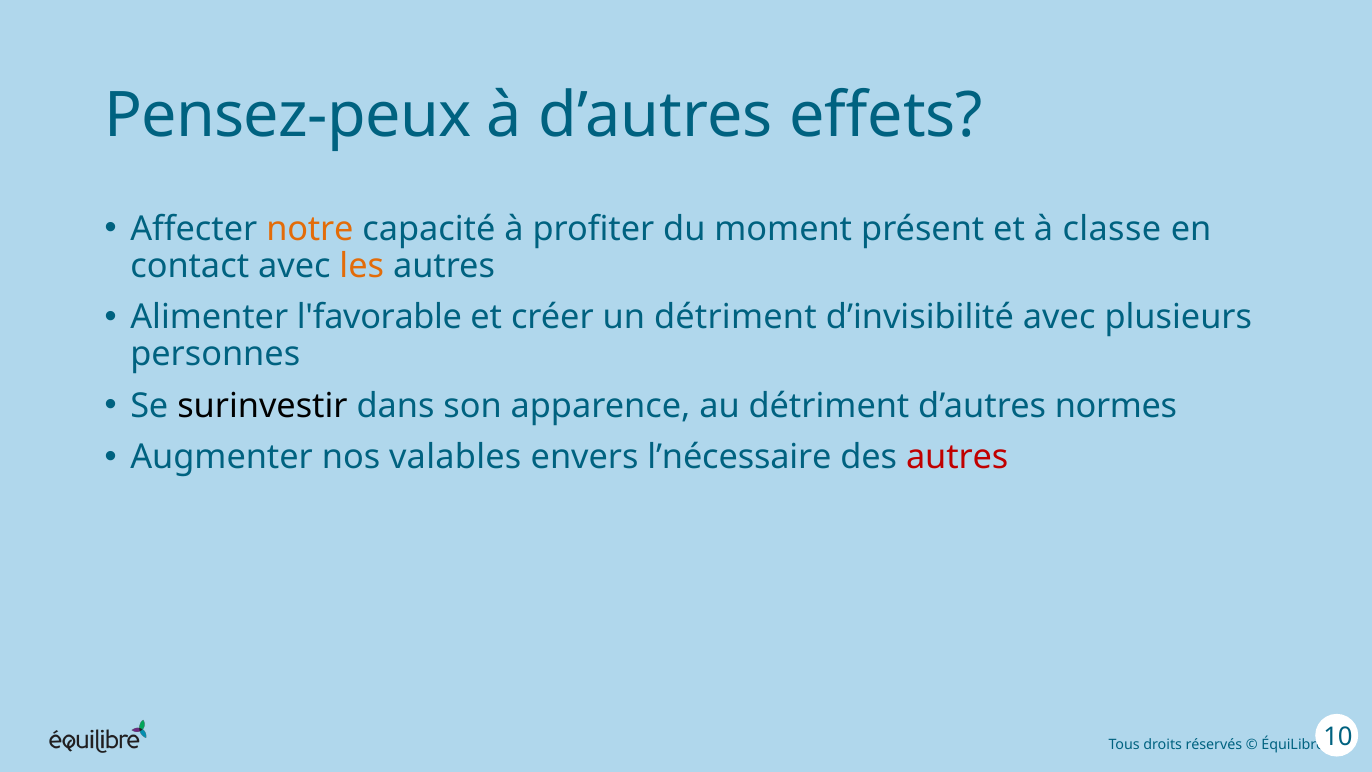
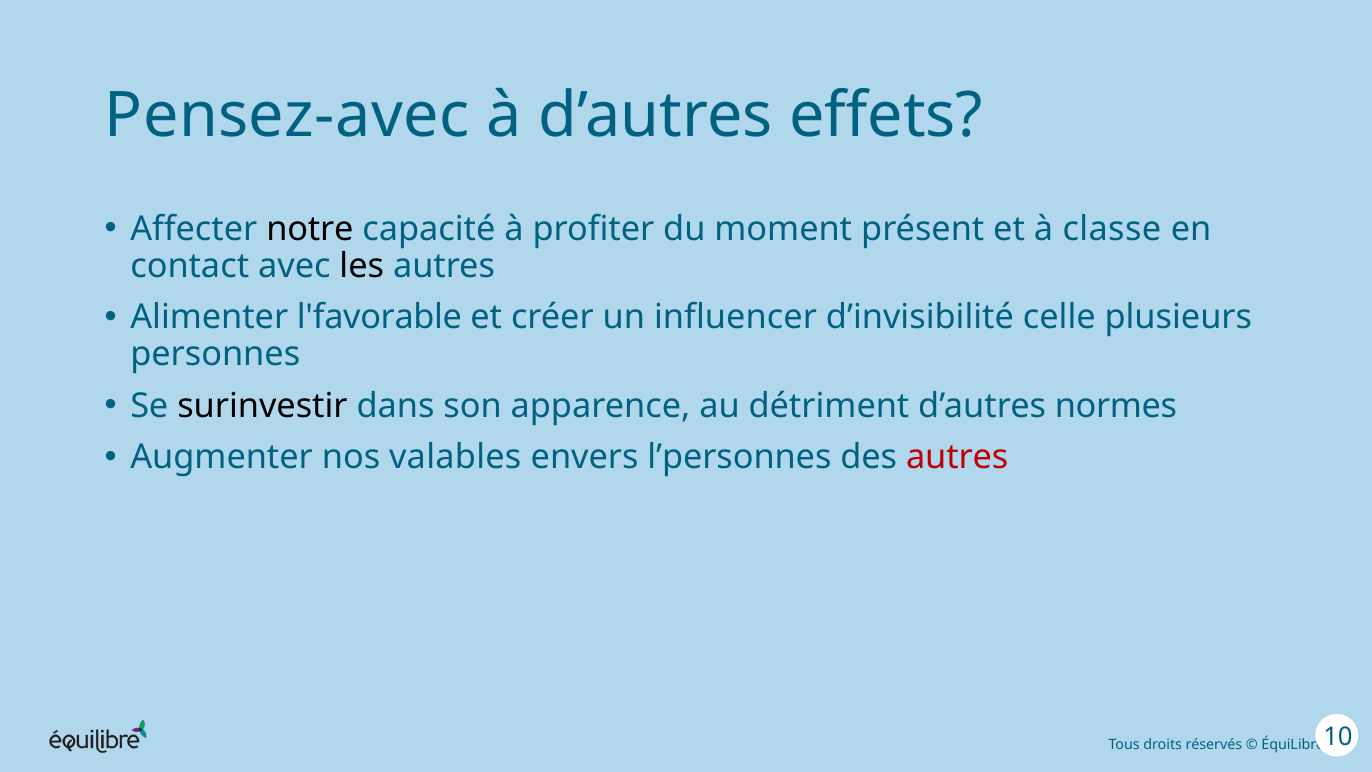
Pensez-peux: Pensez-peux -> Pensez-avec (287, 115)
notre colour: orange -> black (310, 229)
les colour: orange -> black (362, 266)
un détriment: détriment -> influencer (736, 317)
d’invisibilité avec: avec -> celle (1059, 317)
l’nécessaire: l’nécessaire -> l’personnes (739, 457)
